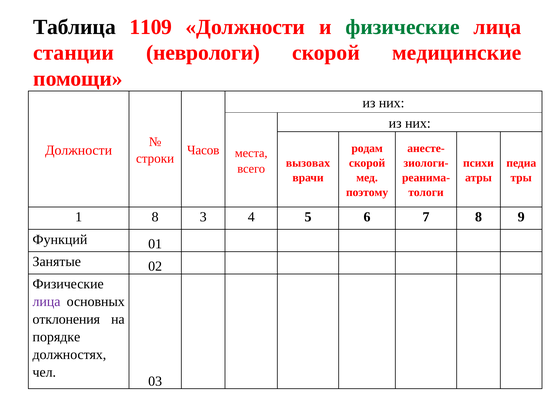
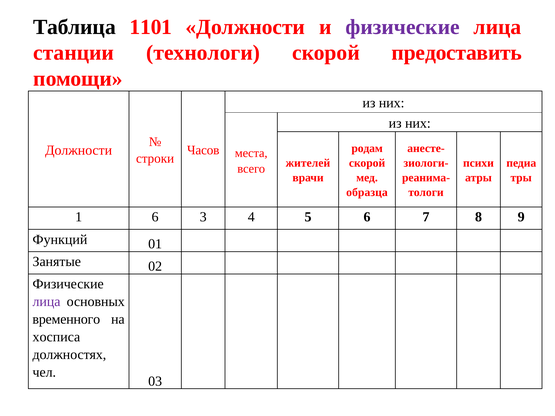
1109: 1109 -> 1101 (151, 27)
физические colour: green -> purple (403, 27)
неврологи: неврологи -> технологи (203, 53)
медицинские: медицинские -> предоставить (457, 53)
вызовах: вызовах -> жителей (308, 163)
поэтому: поэтому -> образца (367, 192)
1 8: 8 -> 6 (155, 217)
отклонения: отклонения -> временного (66, 319)
порядке: порядке -> хосписа (56, 337)
